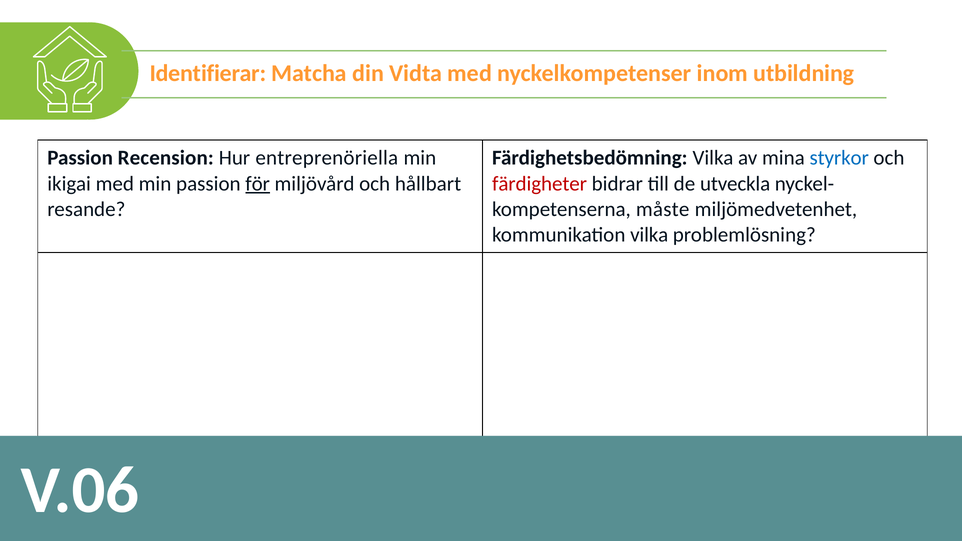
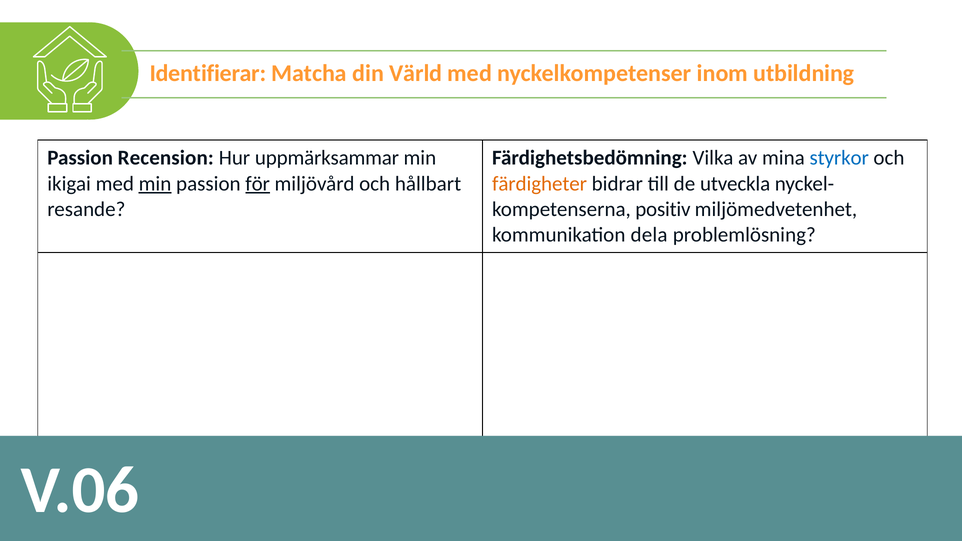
Vidta: Vidta -> Värld (416, 73)
entreprenöriella: entreprenöriella -> uppmärksammar (327, 158)
min underline: none -> present (155, 184)
färdigheter colour: red -> orange (540, 184)
måste: måste -> positiv (663, 209)
kommunikation vilka: vilka -> dela (649, 235)
